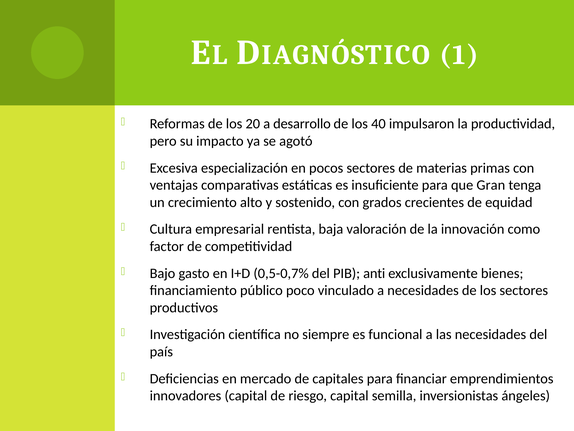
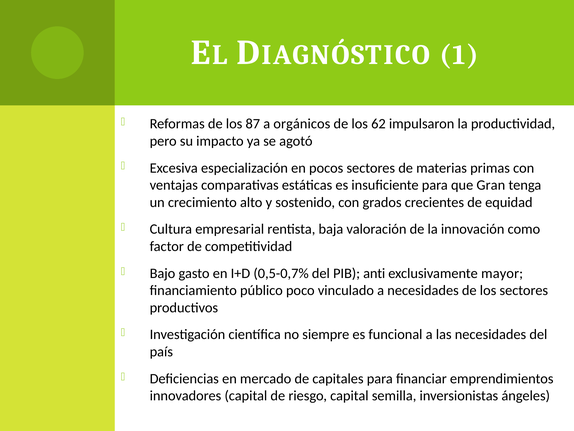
20: 20 -> 87 (253, 124)
desarrollo: desarrollo -> orgánicos (302, 124)
40: 40 -> 62 (378, 124)
bienes: bienes -> mayor (502, 273)
